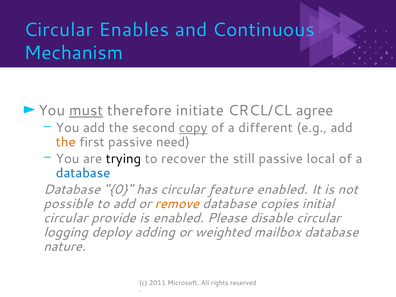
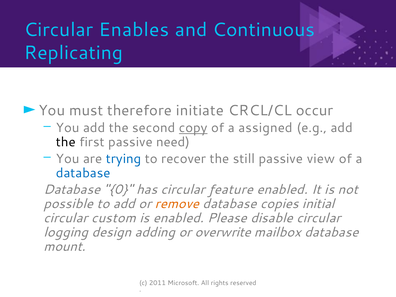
Mechanism: Mechanism -> Replicating (73, 53)
must underline: present -> none (86, 111)
agree: agree -> occur (315, 111)
different: different -> assigned (266, 128)
the colour: orange -> black (66, 142)
trying colour: black -> blue (124, 159)
local: local -> view (321, 159)
provide: provide -> custom (114, 218)
deploy: deploy -> design (112, 232)
weighted: weighted -> overwrite (223, 232)
nature: nature -> mount (65, 247)
